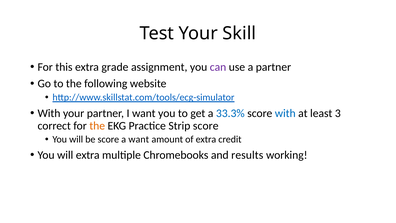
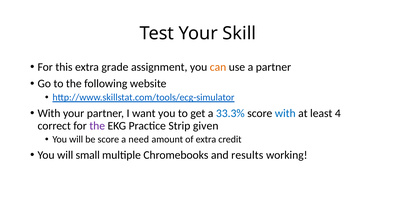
can colour: purple -> orange (218, 67)
3: 3 -> 4 (338, 113)
the colour: orange -> purple (97, 126)
Strip score: score -> given (206, 126)
a want: want -> need (139, 139)
will extra: extra -> small (88, 155)
